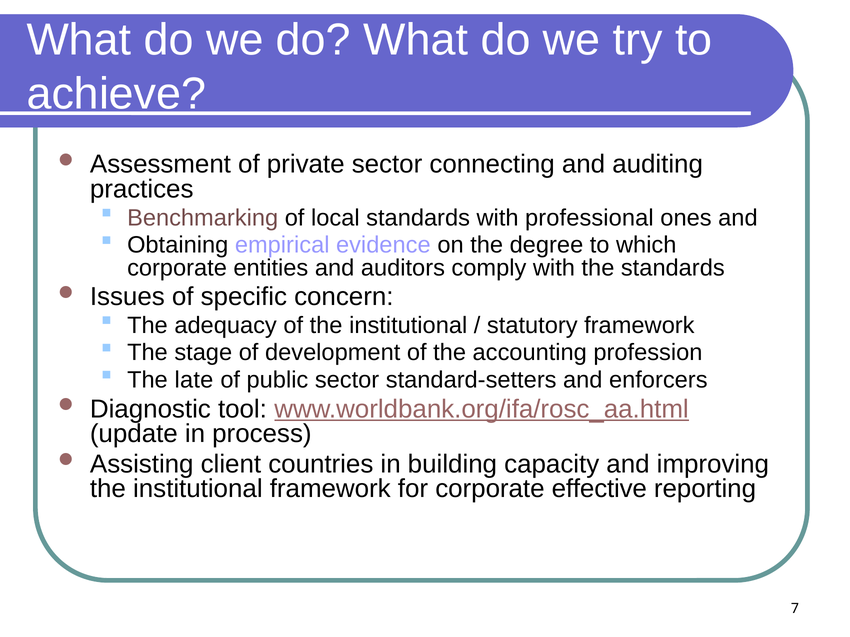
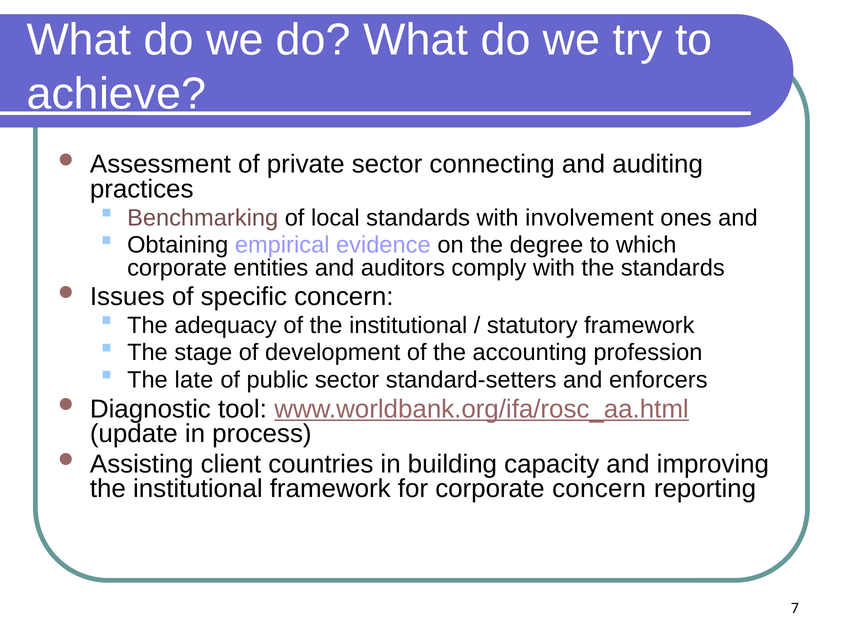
professional: professional -> involvement (589, 218)
corporate effective: effective -> concern (599, 489)
